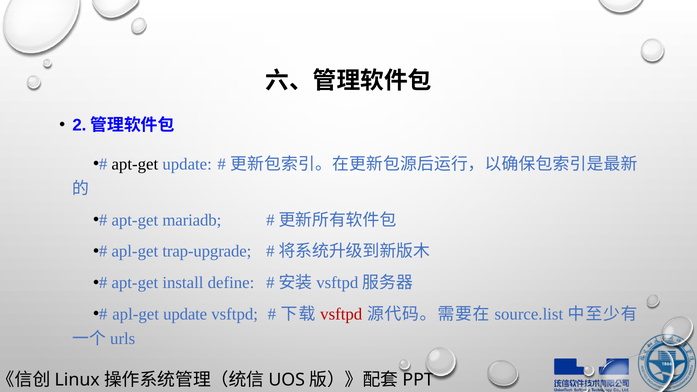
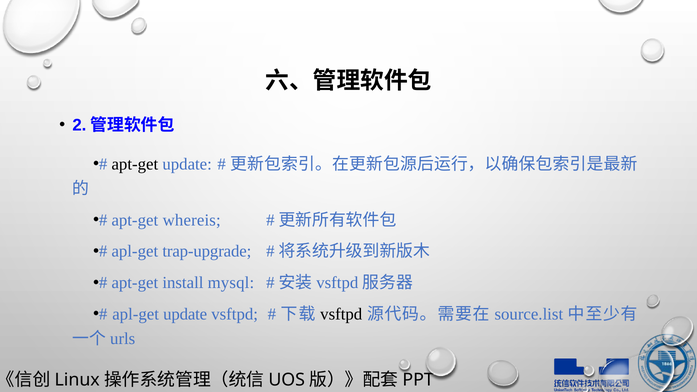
mariadb: mariadb -> whereis (192, 220)
define: define -> mysql (231, 283)
vsftpd colour: red -> black (341, 314)
